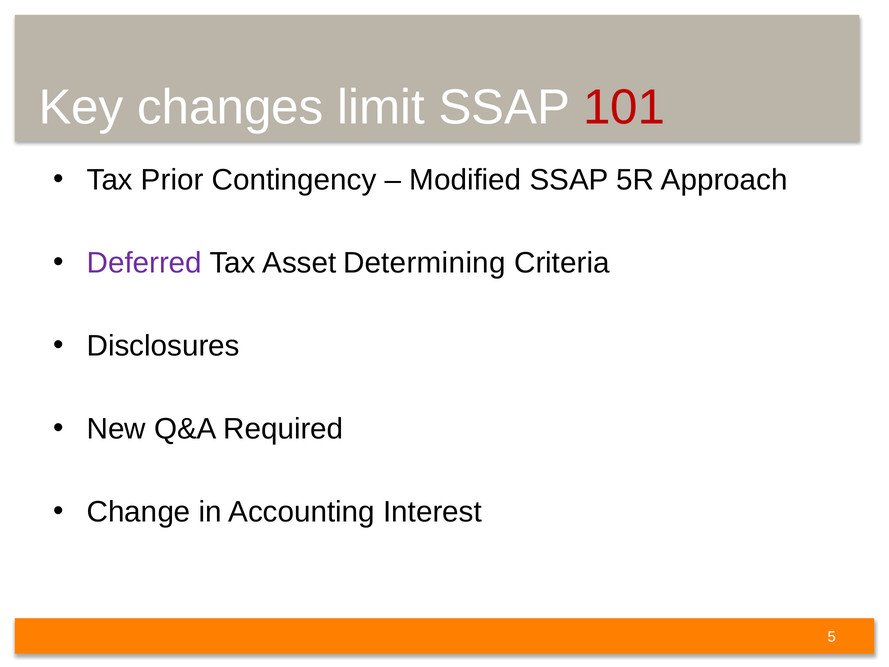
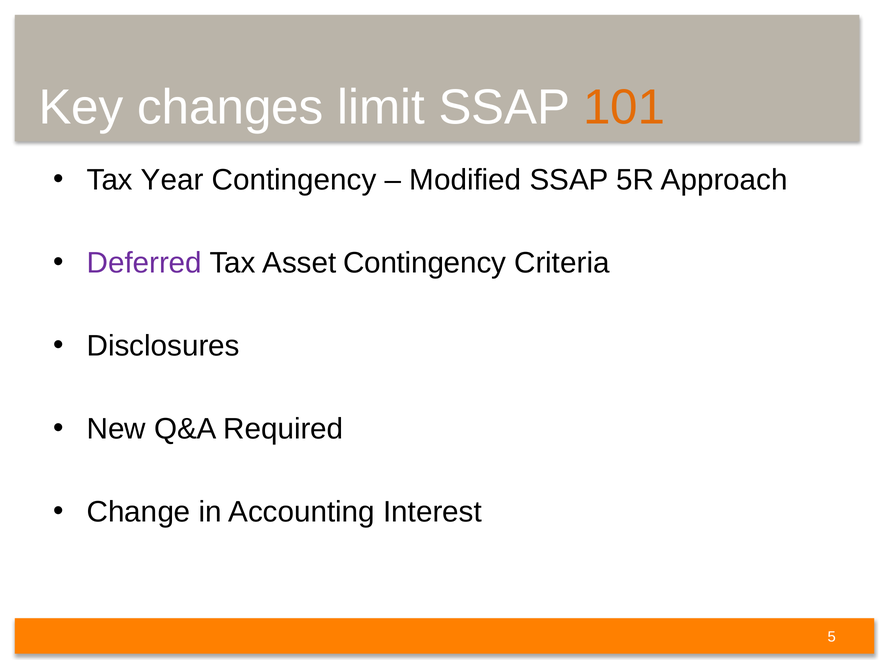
101 colour: red -> orange (624, 107)
Prior: Prior -> Year (172, 180)
Asset Determining: Determining -> Contingency (425, 263)
